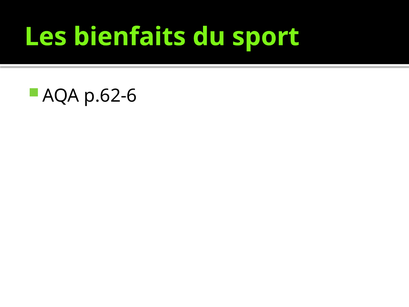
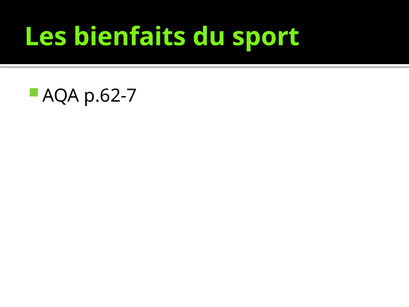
p.62-6: p.62-6 -> p.62-7 (110, 96)
